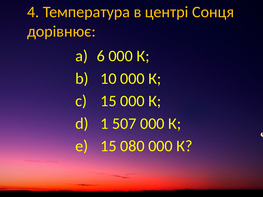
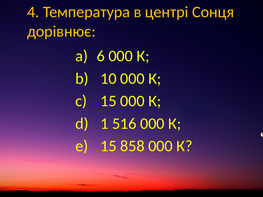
507: 507 -> 516 (124, 124)
080: 080 -> 858 (132, 146)
